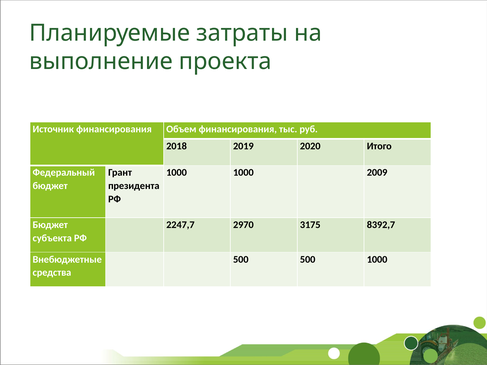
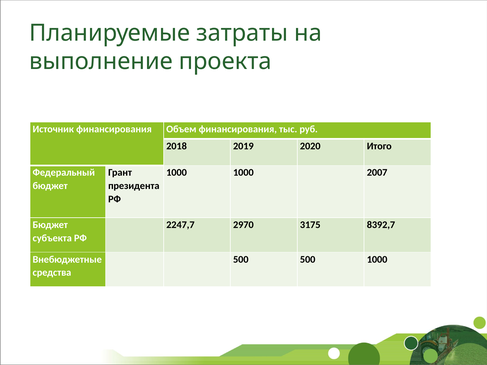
2009: 2009 -> 2007 (377, 173)
